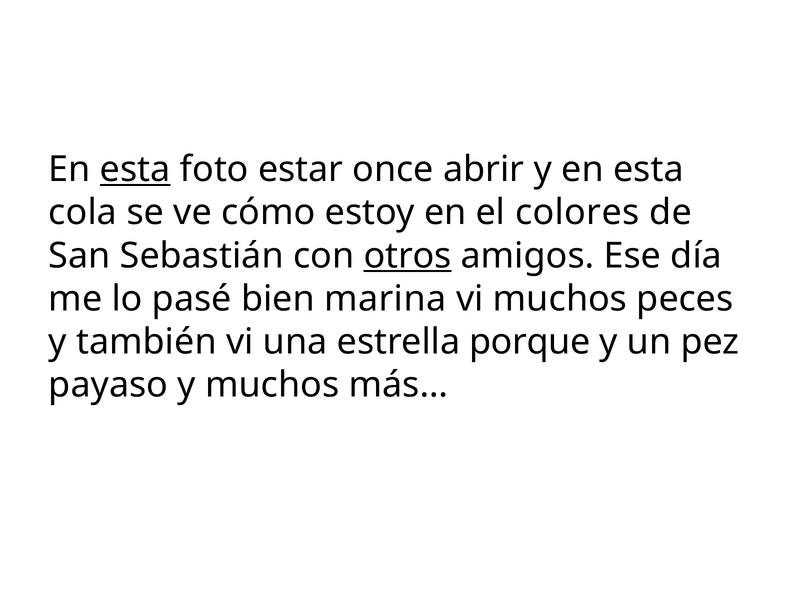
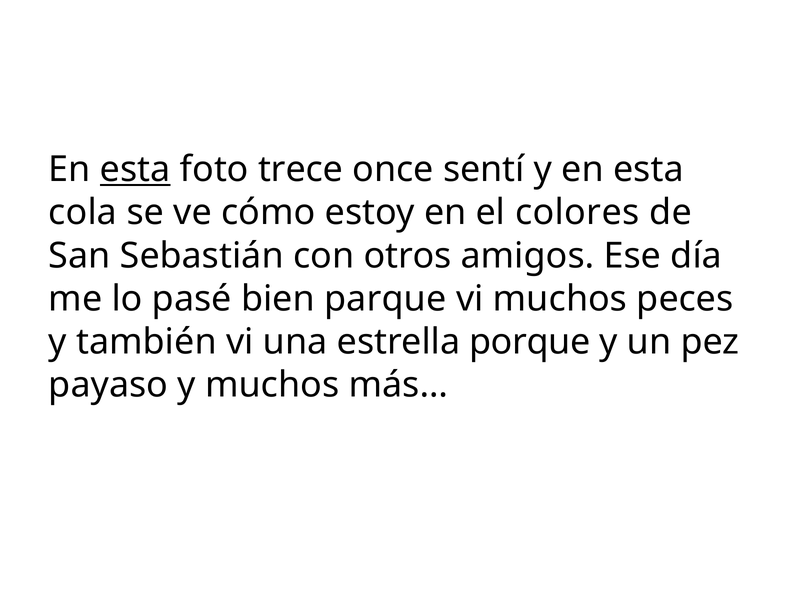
estar: estar -> trece (301, 170)
abrir: abrir -> sentí (484, 170)
otros underline: present -> none (408, 256)
marina: marina -> parque (385, 299)
